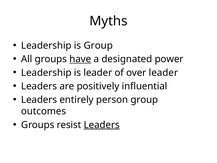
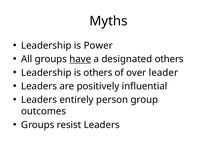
is Group: Group -> Power (98, 46)
designated power: power -> others (169, 59)
is leader: leader -> others (98, 73)
Leaders underline: present -> none (102, 125)
